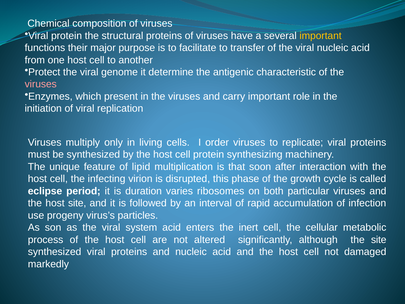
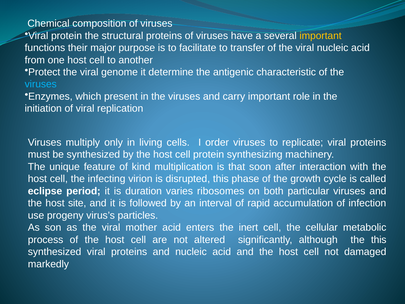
viruses colour: pink -> light blue (41, 84)
lipid: lipid -> kind (141, 167)
system: system -> mother (141, 227)
the site: site -> this (379, 240)
